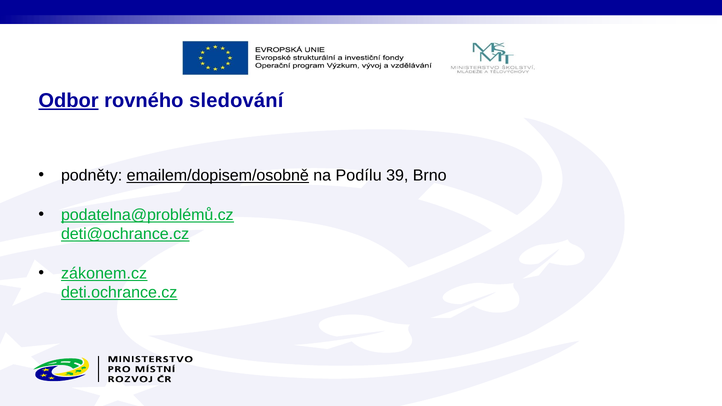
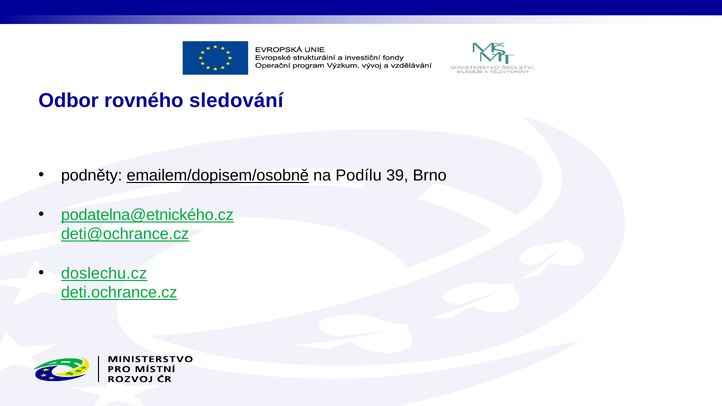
Odbor underline: present -> none (69, 101)
podatelna@problémů.cz: podatelna@problémů.cz -> podatelna@etnického.cz (147, 215)
zákonem.cz: zákonem.cz -> doslechu.cz (104, 273)
